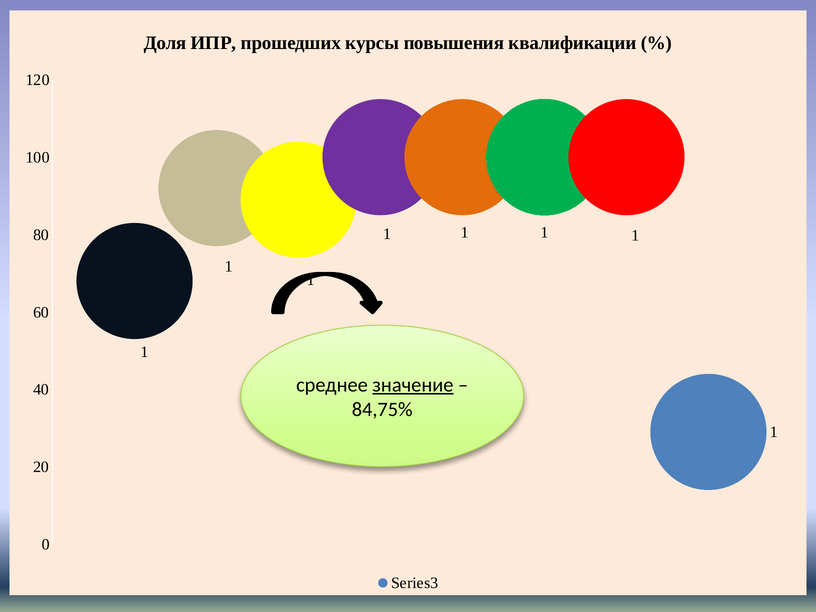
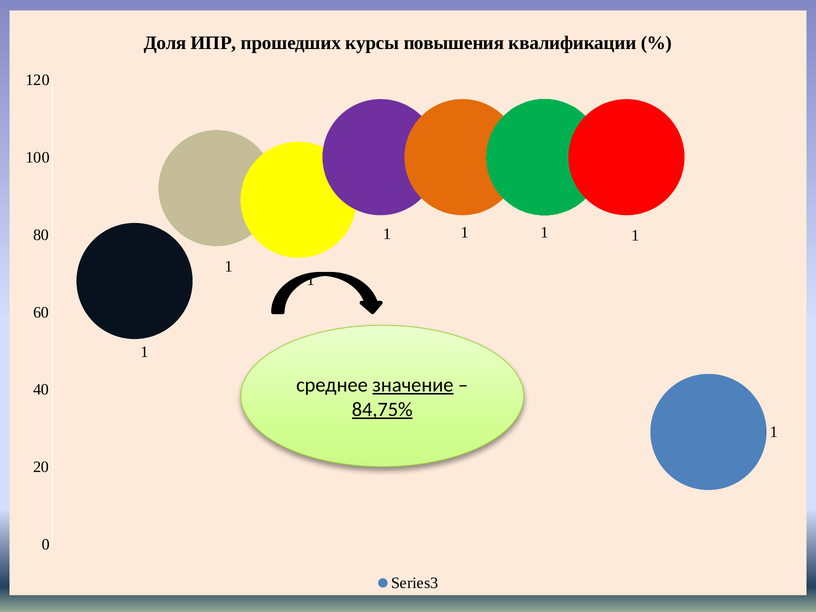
84,75% underline: none -> present (382, 410)
